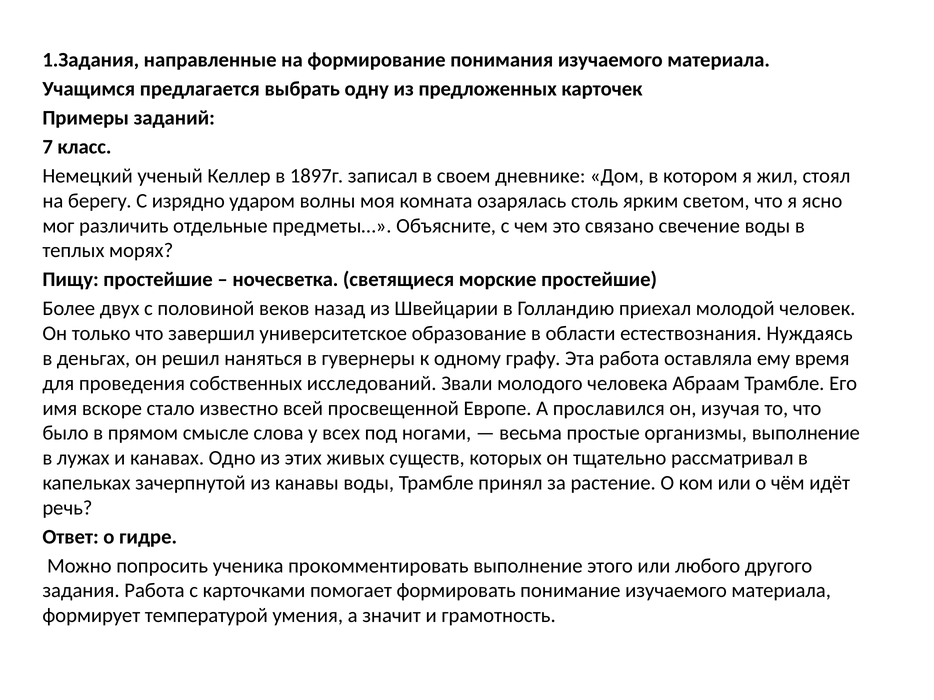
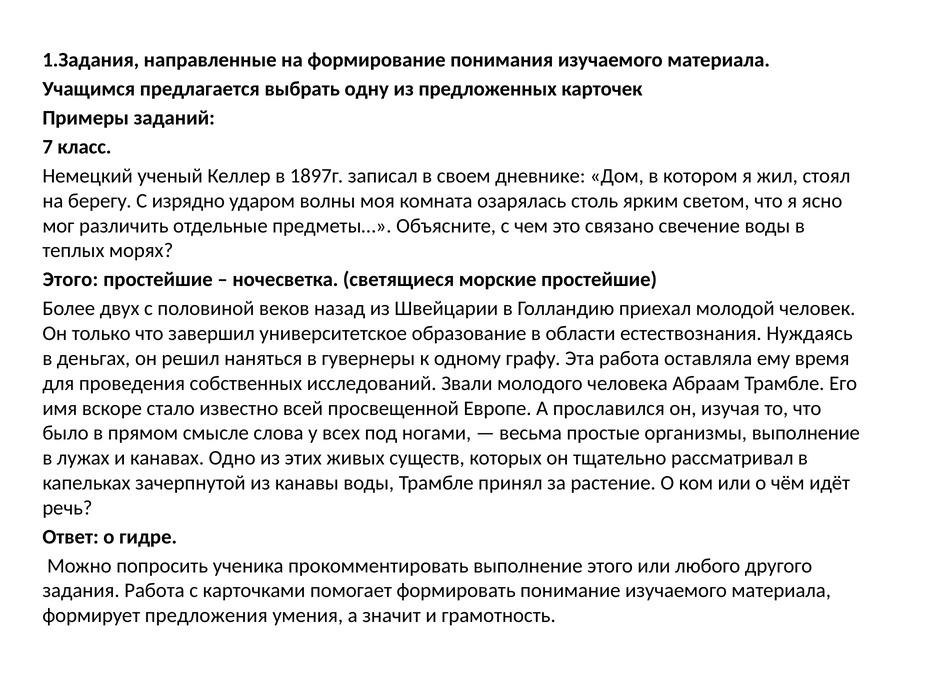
Пищу: Пищу -> Этого (70, 280)
температурой: температурой -> предложения (206, 616)
